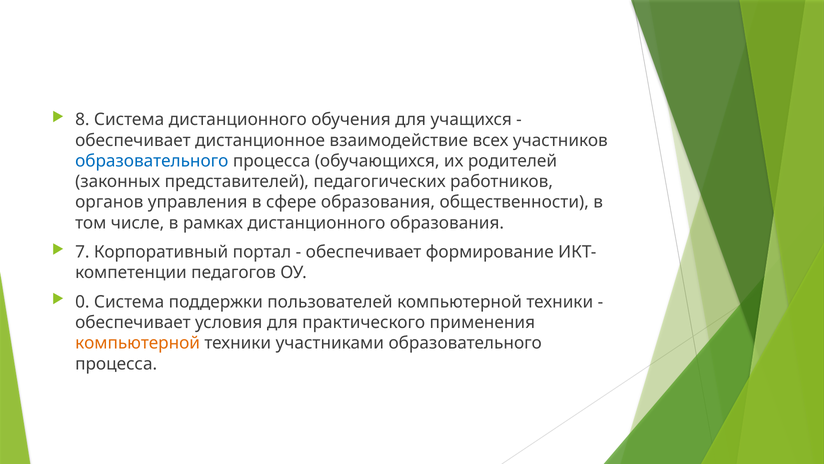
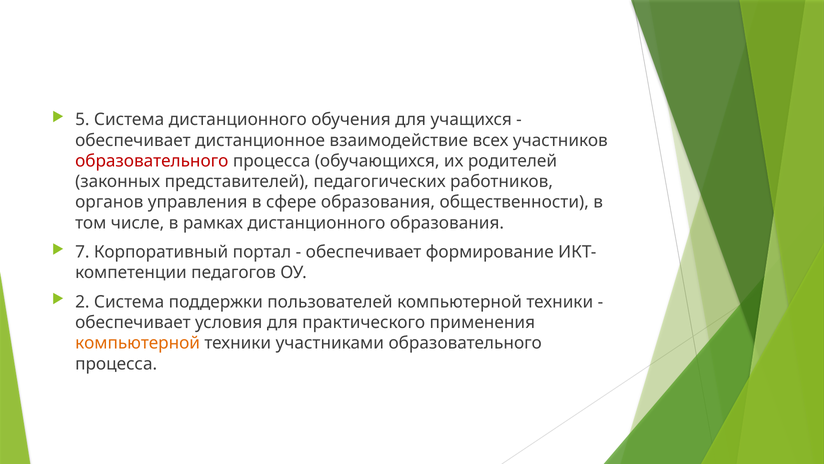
8: 8 -> 5 (82, 120)
образовательного colour: blue -> red (152, 161)
0: 0 -> 2 (82, 302)
